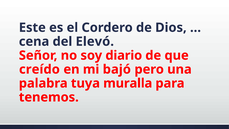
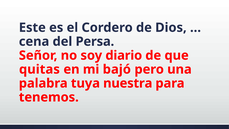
Elevó: Elevó -> Persa (95, 41)
creído: creído -> quitas (39, 69)
muralla: muralla -> nuestra (128, 83)
